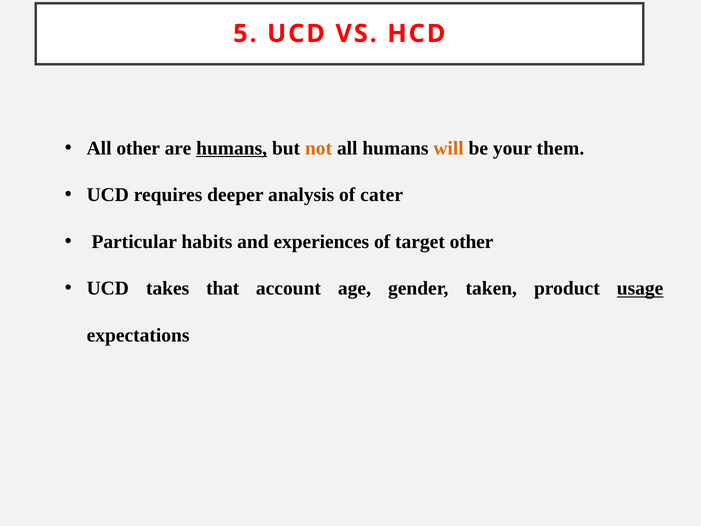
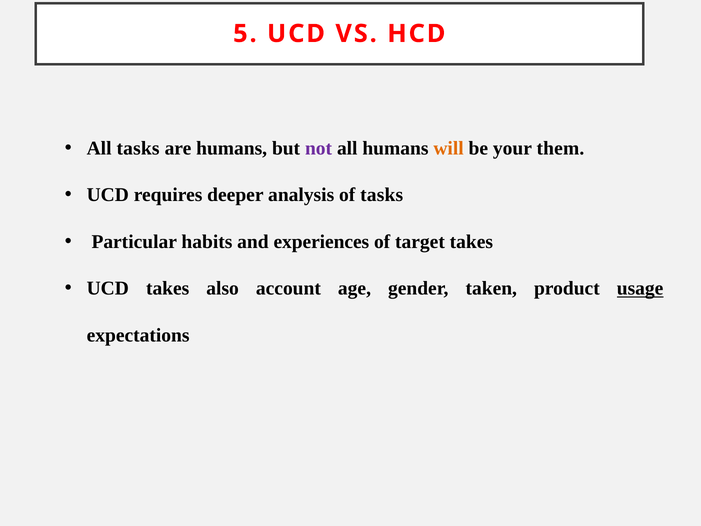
All other: other -> tasks (138, 148)
humans underline: present -> none (232, 148)
not colour: orange -> purple (319, 148)
of cater: cater -> tasks (382, 195)
target other: other -> takes (471, 242)
that: that -> also (223, 288)
